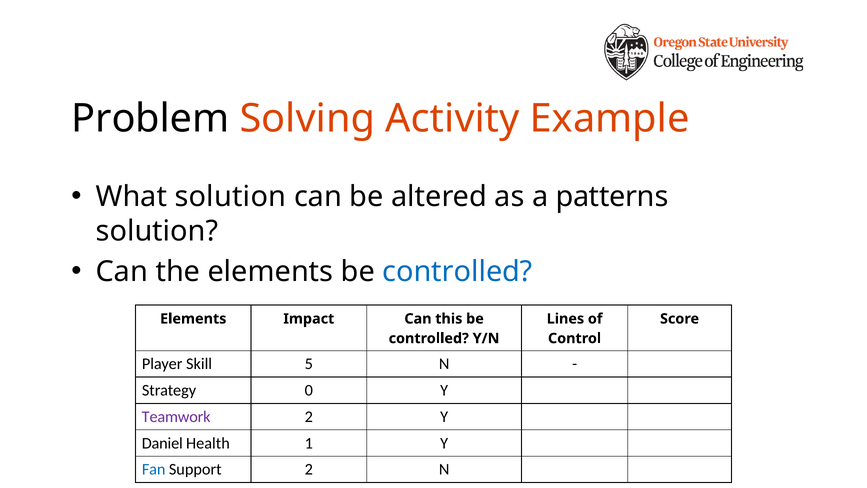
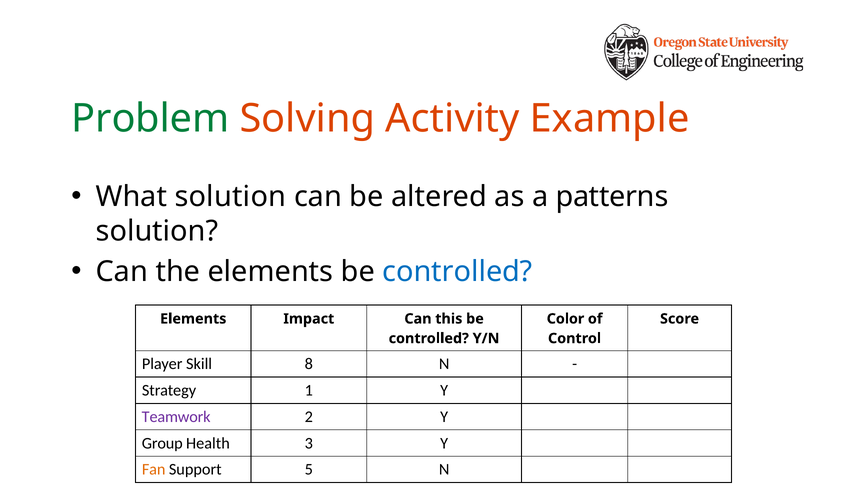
Problem colour: black -> green (150, 119)
Lines: Lines -> Color (565, 319)
5: 5 -> 8 (309, 364)
0: 0 -> 1 (309, 390)
Daniel: Daniel -> Group (162, 443)
1: 1 -> 3 (309, 443)
Fan colour: blue -> orange (154, 469)
Support 2: 2 -> 5 (309, 469)
